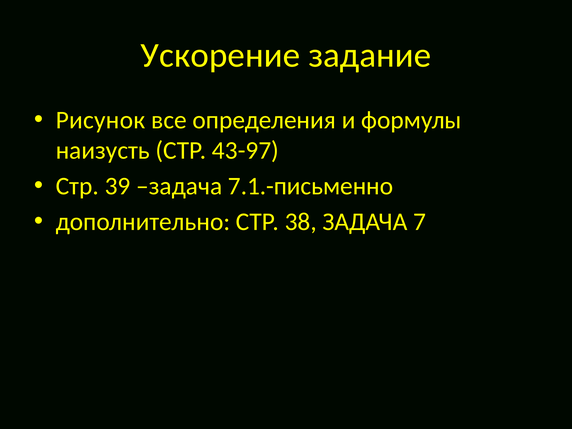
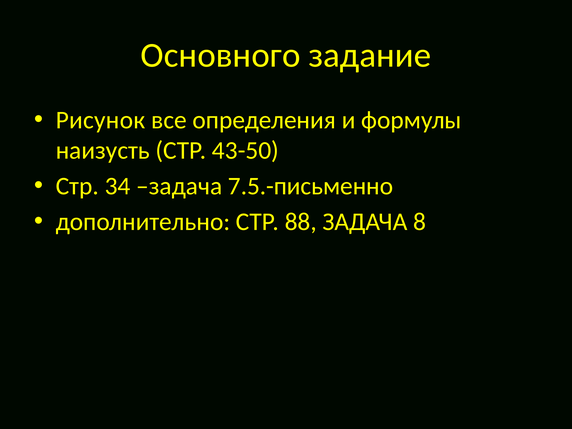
Ускорение: Ускорение -> Основного (220, 55)
43-97: 43-97 -> 43-50 (246, 151)
39: 39 -> 34 (118, 186)
7.1.-письменно: 7.1.-письменно -> 7.5.-письменно (310, 186)
38: 38 -> 88 (301, 222)
7: 7 -> 8 (420, 222)
